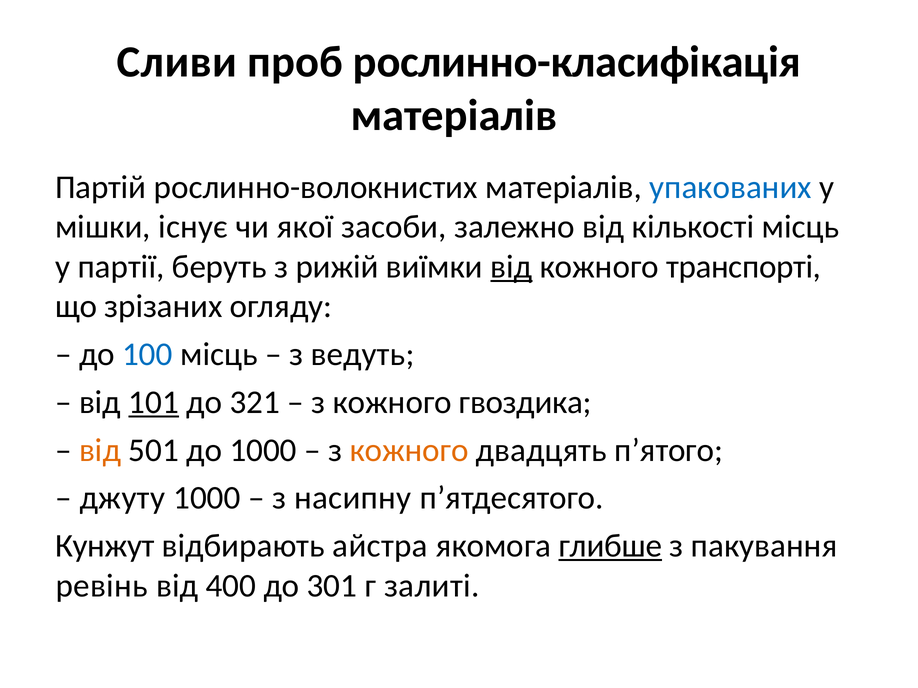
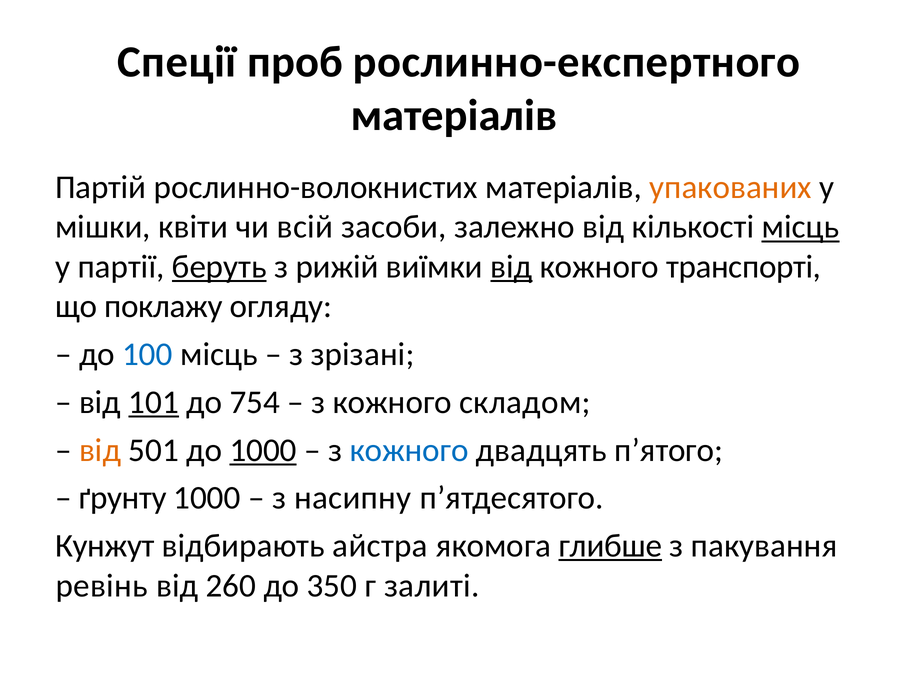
Сливи: Сливи -> Спеції (177, 62)
рослинно-класифікація: рослинно-класифікація -> рослинно-експертного (577, 62)
упакованих colour: blue -> orange (731, 187)
існує: існує -> квіти (193, 227)
якої: якої -> всій (305, 227)
місць underline: none -> present (801, 227)
беруть underline: none -> present (219, 267)
зрізаних: зрізаних -> поклажу (164, 307)
ведуть: ведуть -> зрізані (363, 355)
321: 321 -> 754 (255, 403)
гвоздика: гвоздика -> складом (525, 403)
1000 underline: none -> present (263, 450)
кожного colour: orange -> blue (409, 450)
джуту: джуту -> ґрунту (123, 498)
400: 400 -> 260 (231, 586)
301: 301 -> 350 (332, 586)
